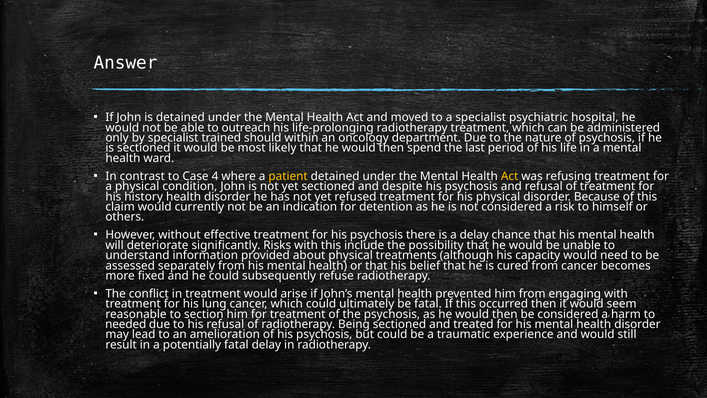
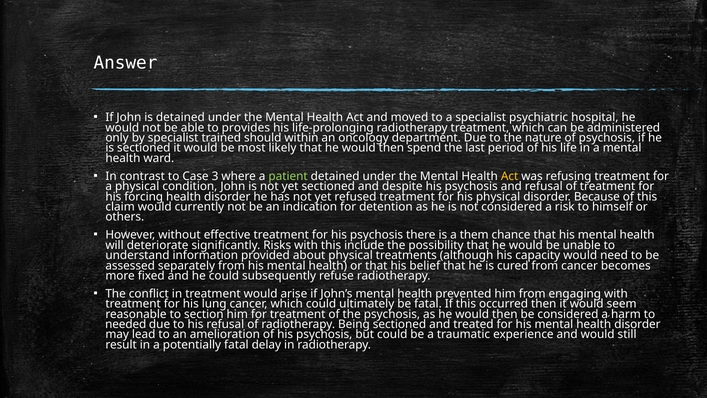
outreach: outreach -> provides (246, 128)
4: 4 -> 3 (215, 176)
patient colour: yellow -> light green (288, 176)
history: history -> forcing (144, 196)
a delay: delay -> them (474, 235)
